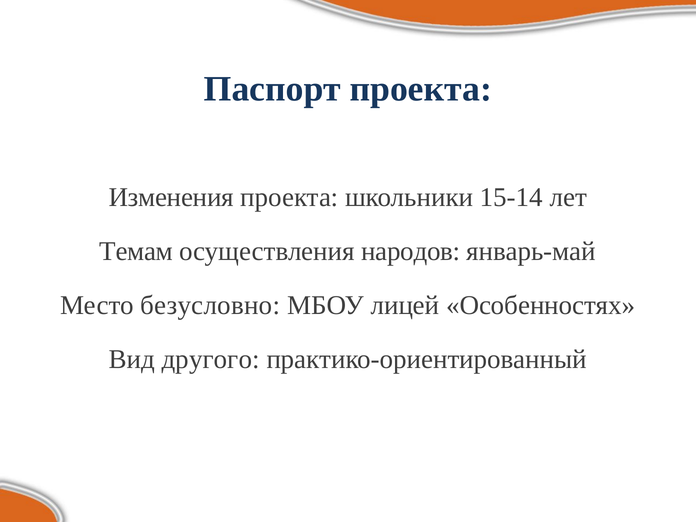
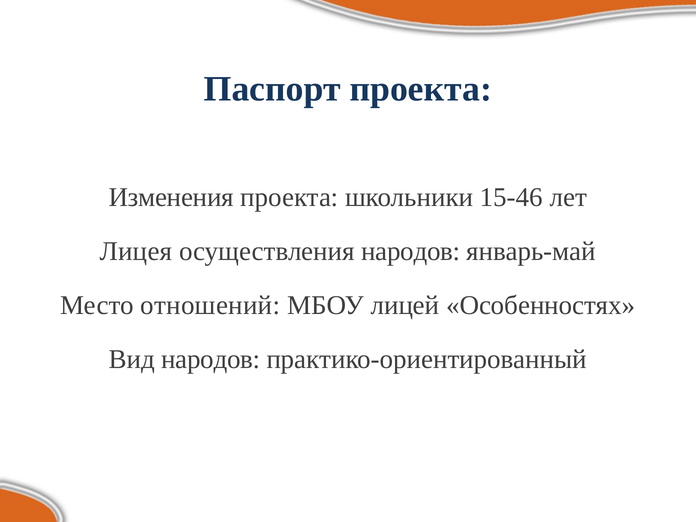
15-14: 15-14 -> 15-46 (511, 197)
Темам: Темам -> Лицея (136, 251)
безусловно: безусловно -> отношений (210, 305)
Вид другого: другого -> народов (211, 360)
